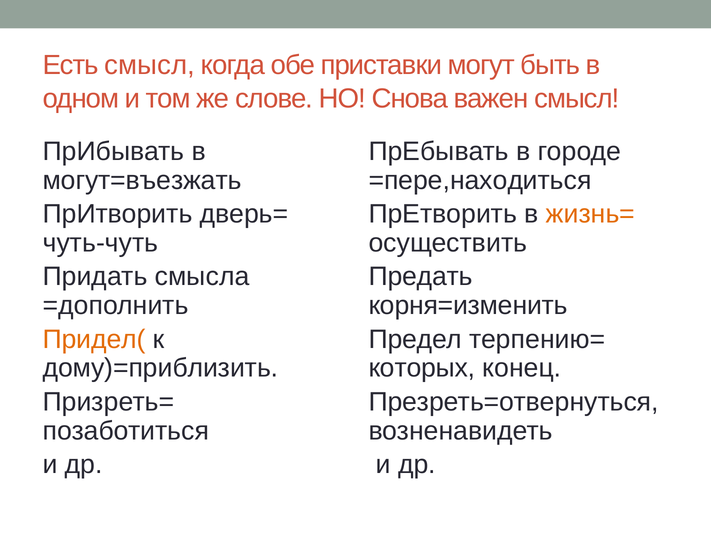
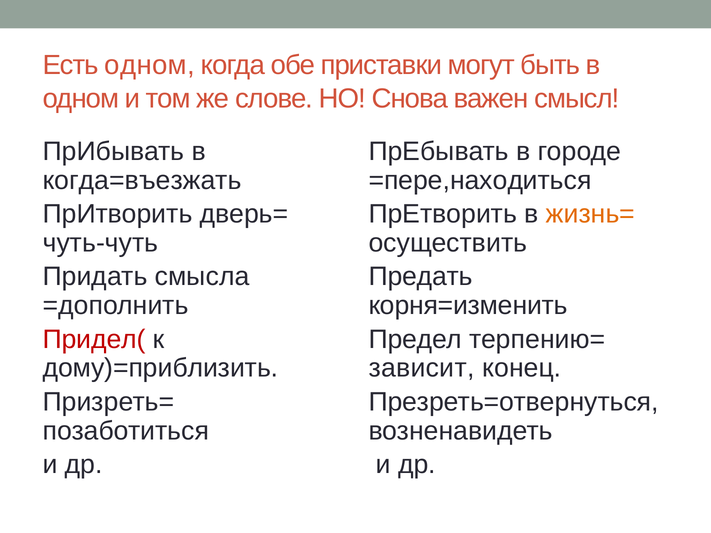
Есть смысл: смысл -> одном (150, 65)
могут=въезжать: могут=въезжать -> когда=въезжать (142, 180)
Придел( colour: orange -> red (94, 339)
которых: которых -> зависит (422, 368)
